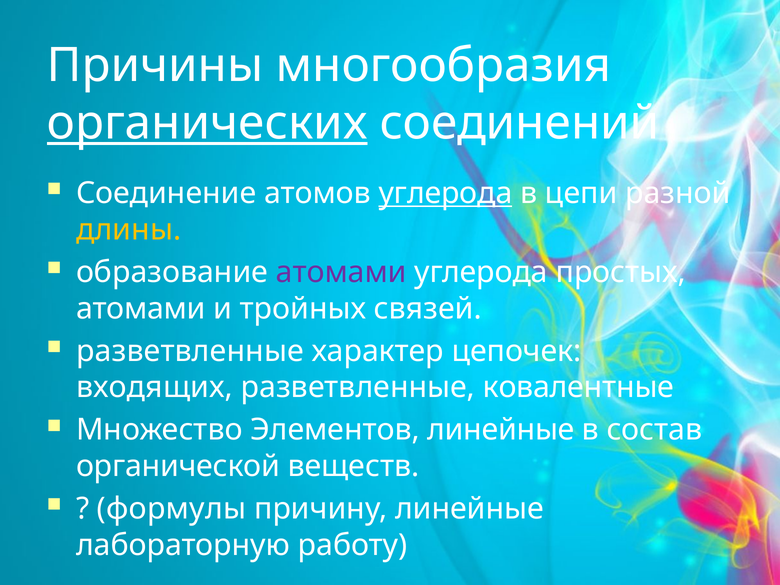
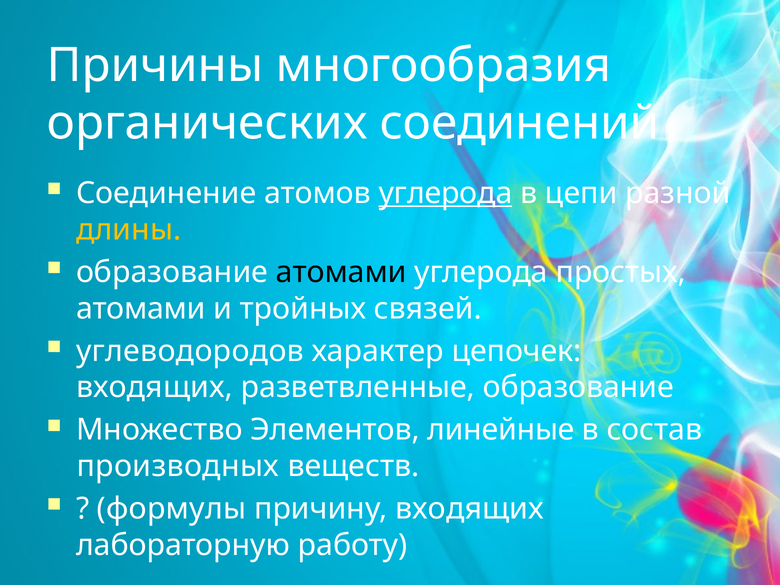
органических underline: present -> none (207, 123)
атомами colour: purple -> black (341, 272)
разветвленные: разветвленные -> углеводородов (190, 351)
разветвленные ковалентные: ковалентные -> образование (578, 387)
органической: органической -> производных (178, 466)
причину линейные: линейные -> входящих (470, 509)
